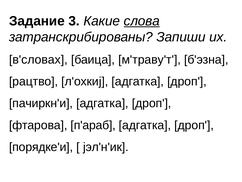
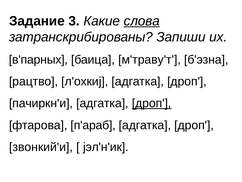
в'словах: в'словах -> в'парных (38, 60)
дроп underline: none -> present (152, 103)
порядке'и: порядке'и -> звонкий'и (41, 147)
